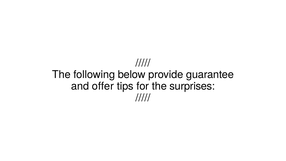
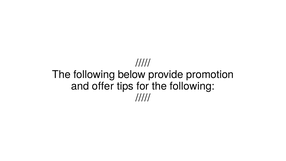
guarantee: guarantee -> promotion (210, 75)
for the surprises: surprises -> following (192, 86)
